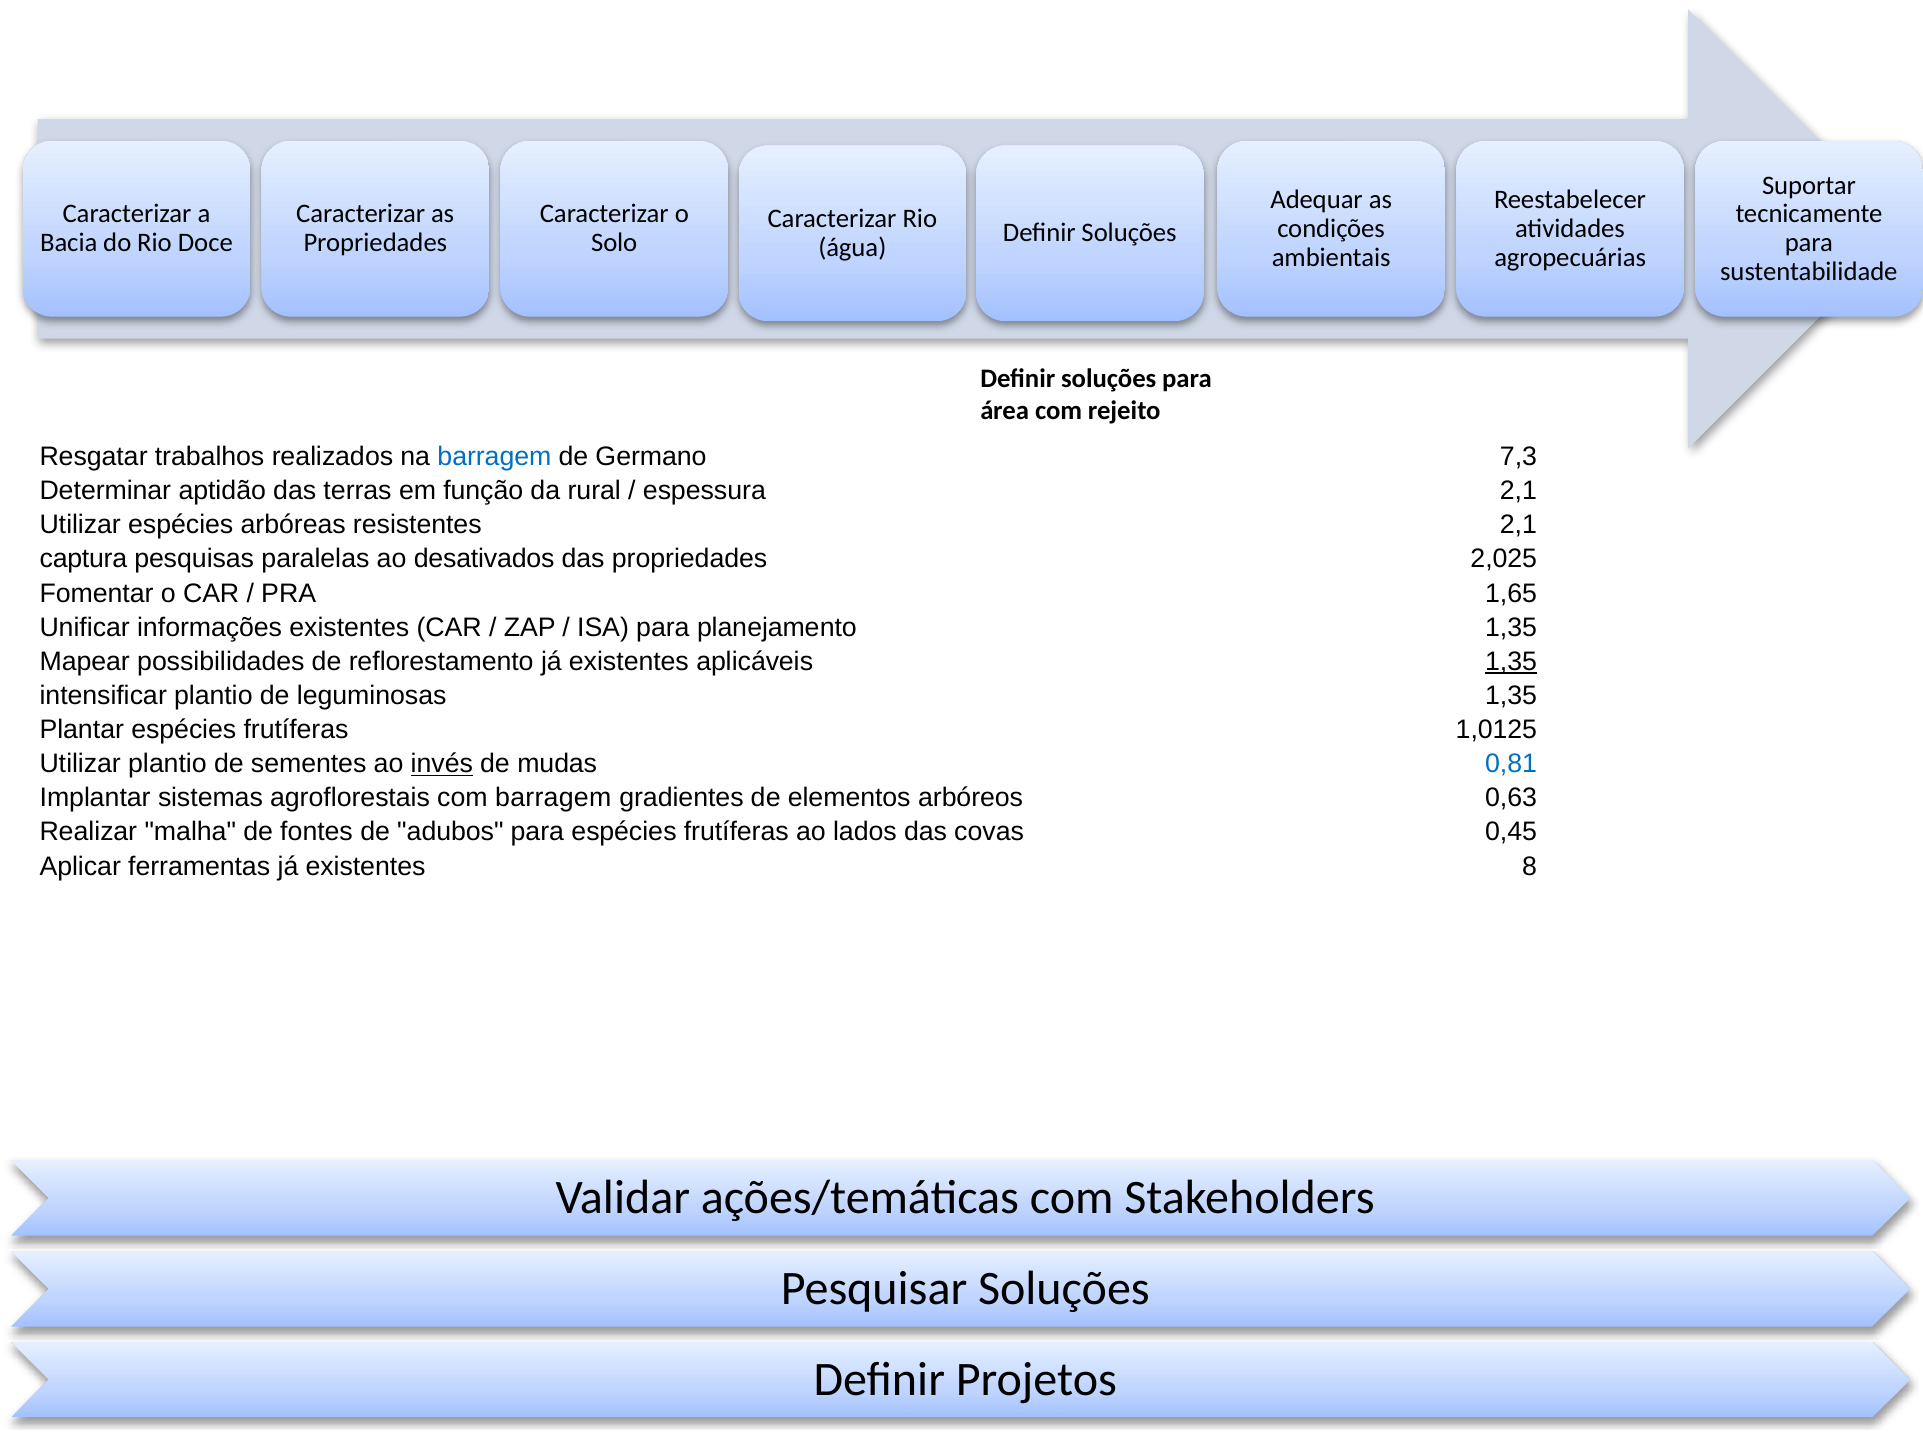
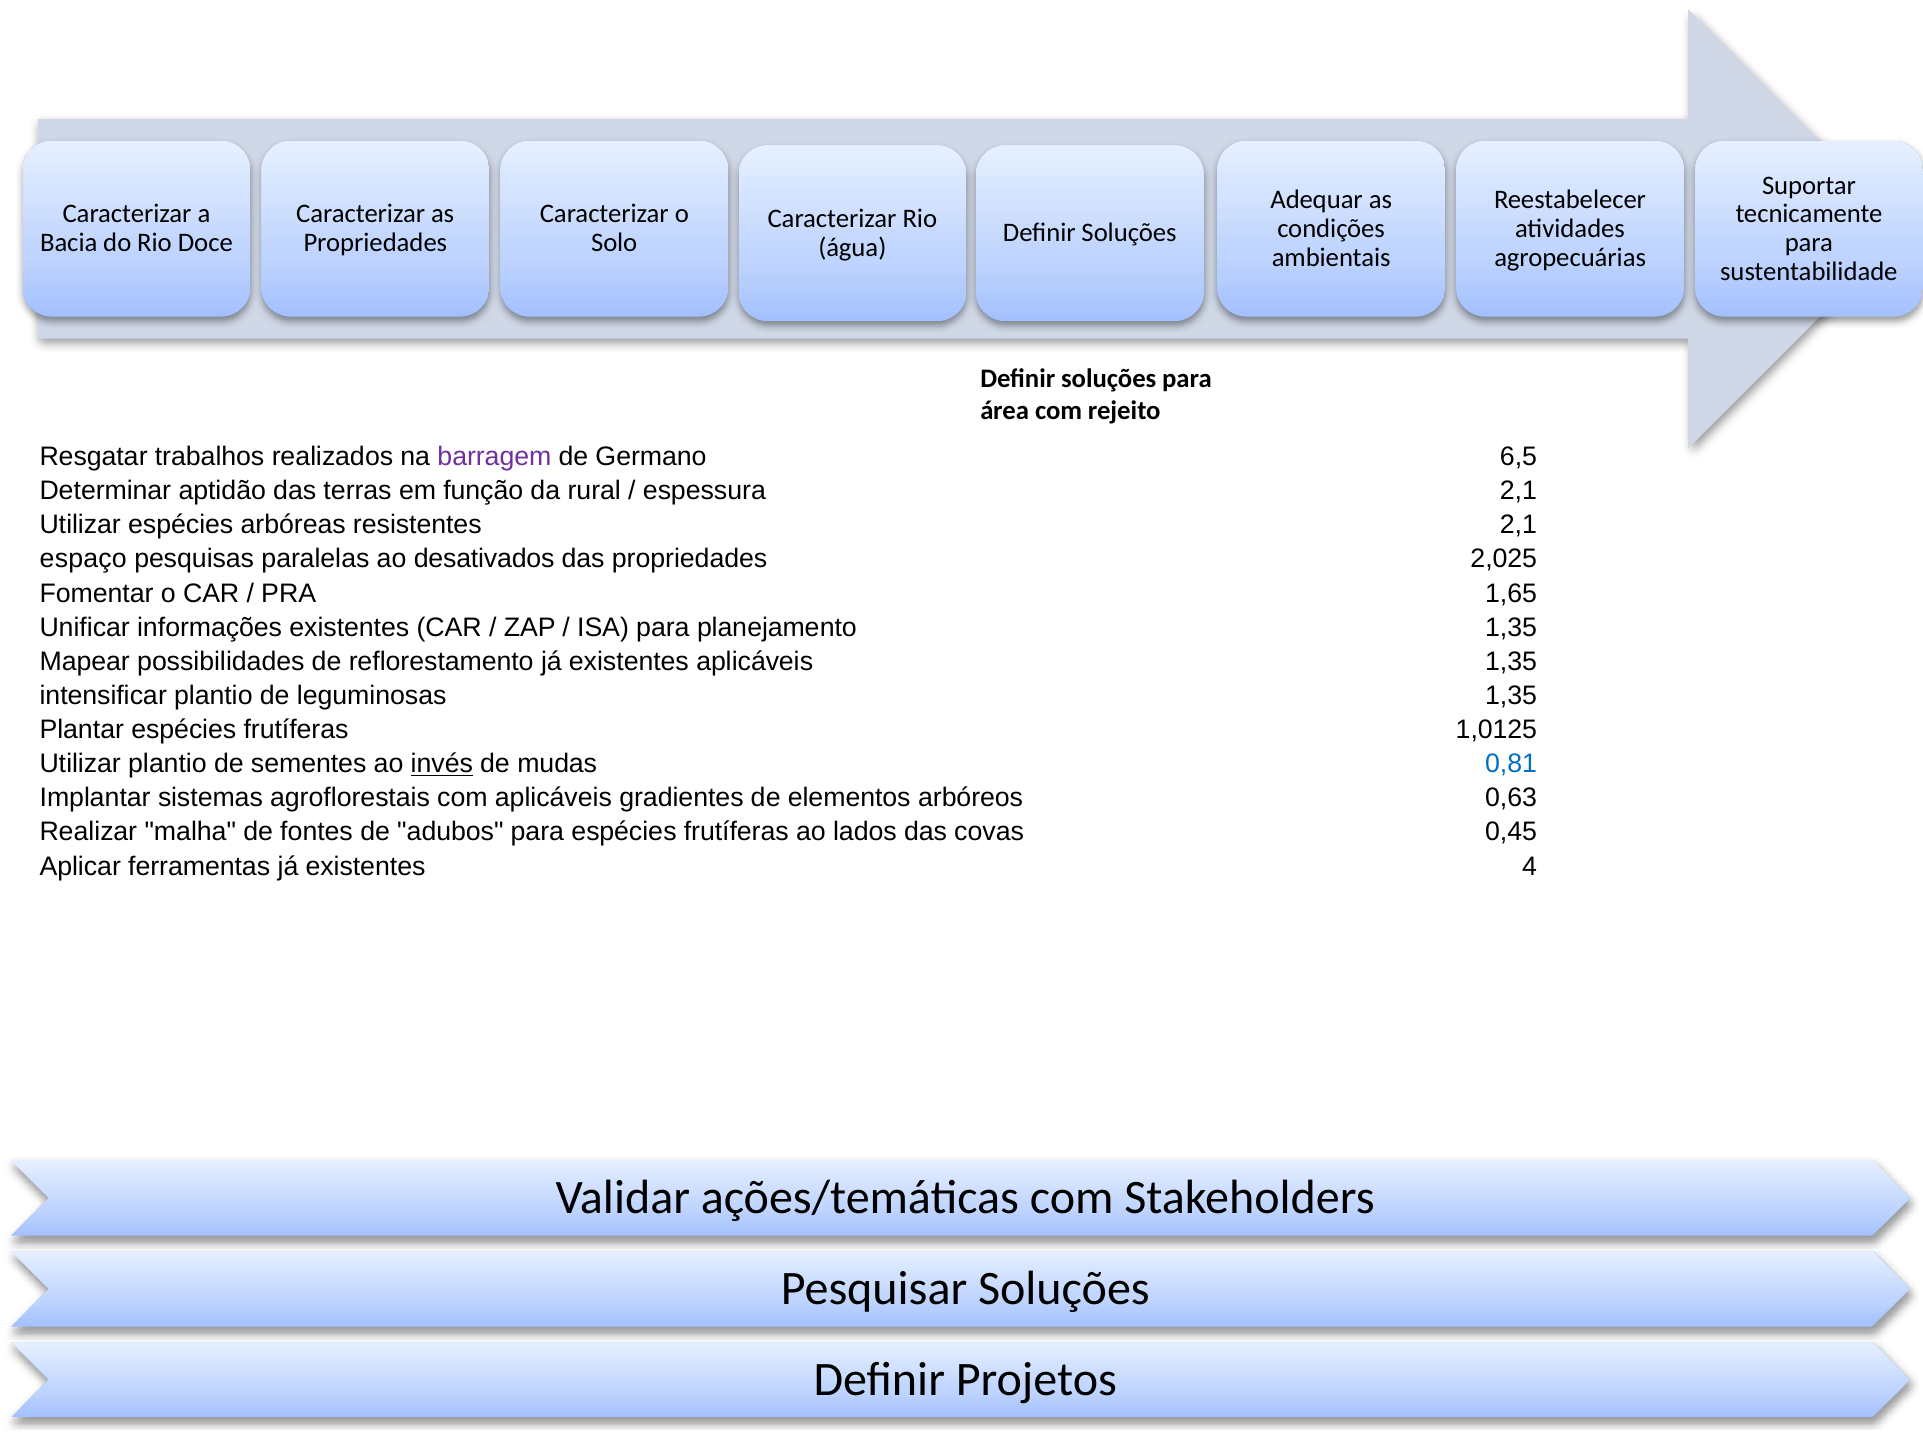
barragem colour: blue -> purple (494, 457)
7,3: 7,3 -> 6,5 (1518, 457)
captura: captura -> espaço (83, 559)
1,35 underline: present -> none (1511, 662)
com barragem: barragem -> aplicáveis (553, 798)
8: 8 -> 4 (1529, 866)
